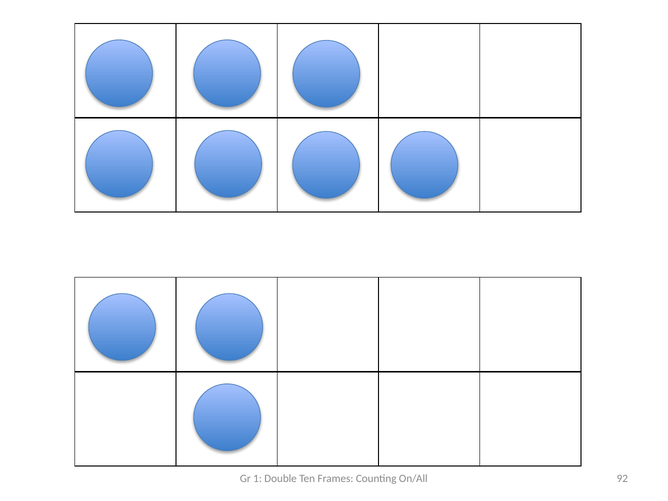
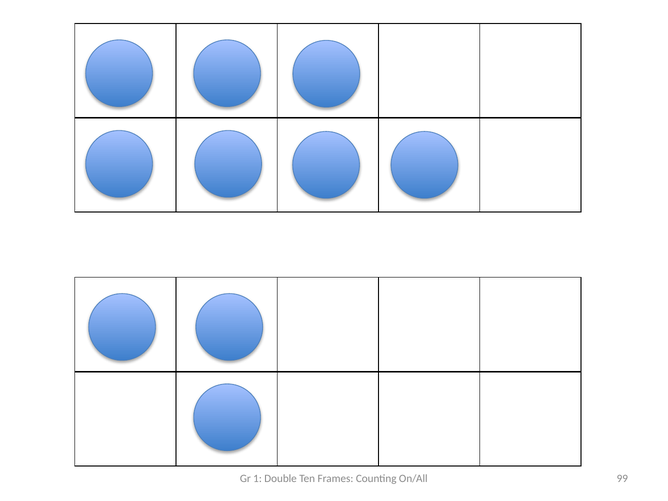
92: 92 -> 99 (622, 478)
